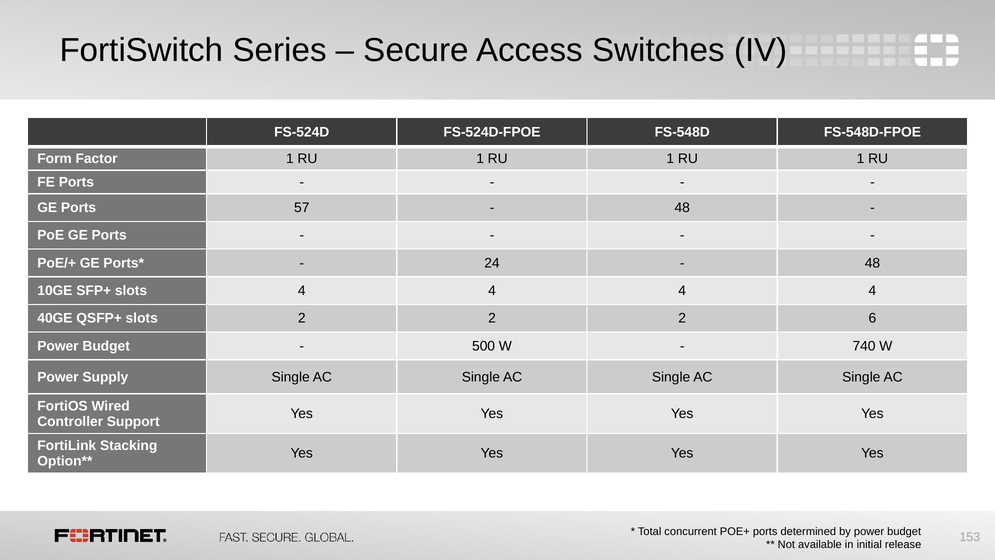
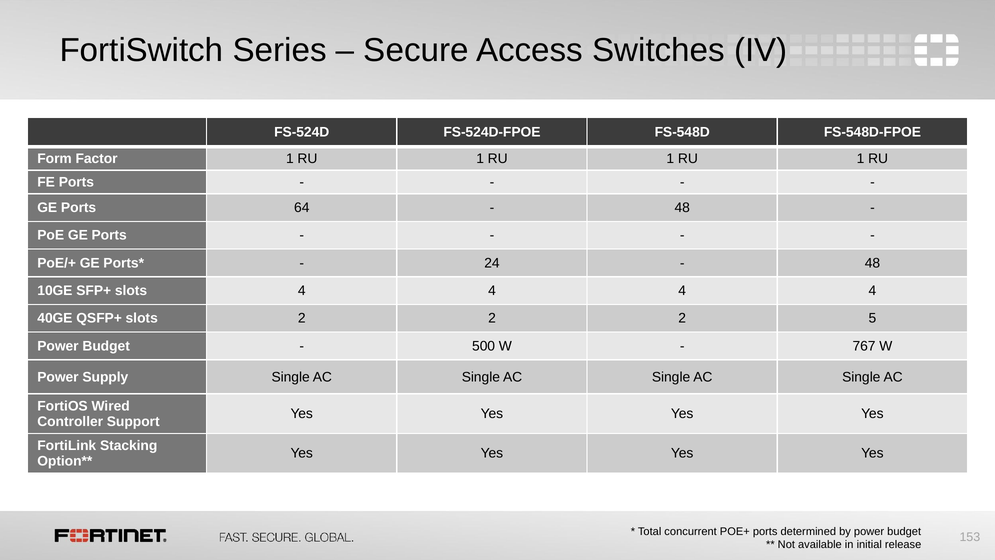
57: 57 -> 64 (302, 208)
6: 6 -> 5 (872, 318)
740: 740 -> 767 (864, 346)
